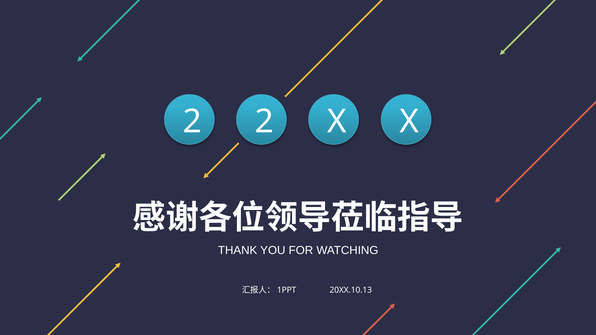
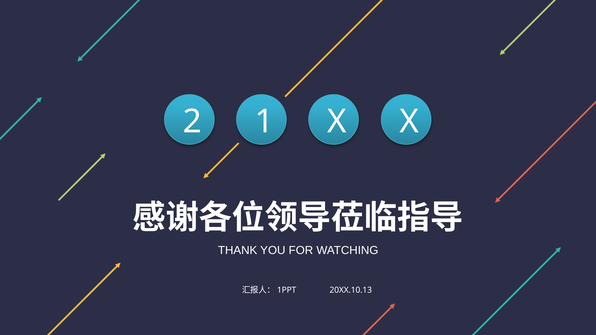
2 2: 2 -> 1 (264, 122)
